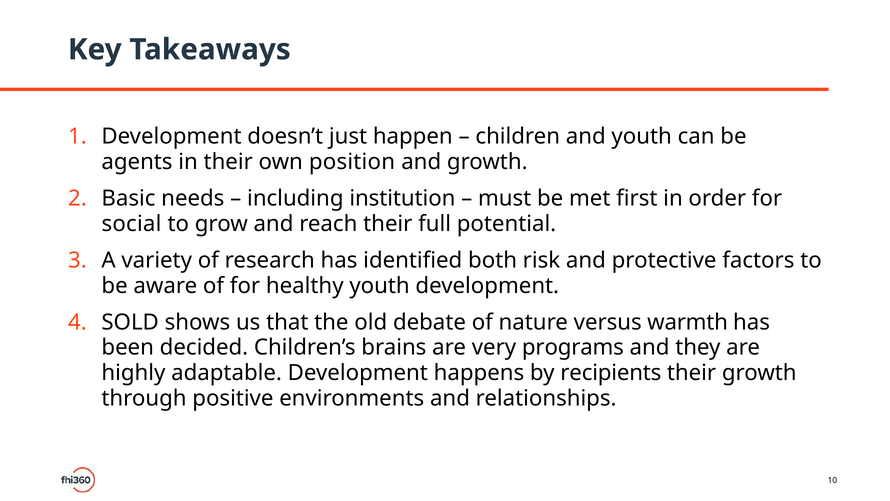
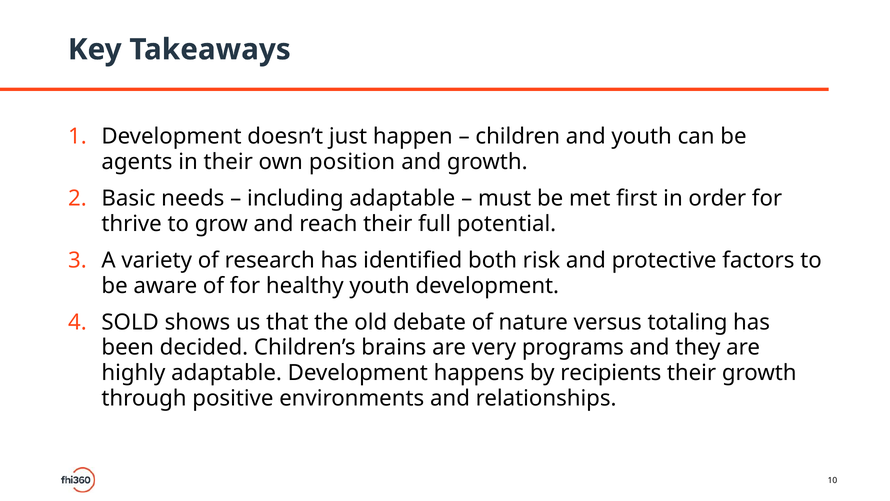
including institution: institution -> adaptable (402, 198)
social: social -> thrive (132, 224)
warmth: warmth -> totaling (688, 322)
